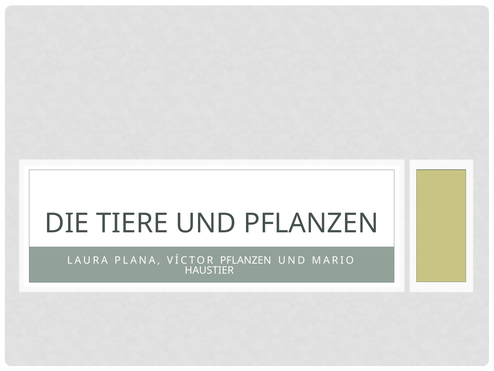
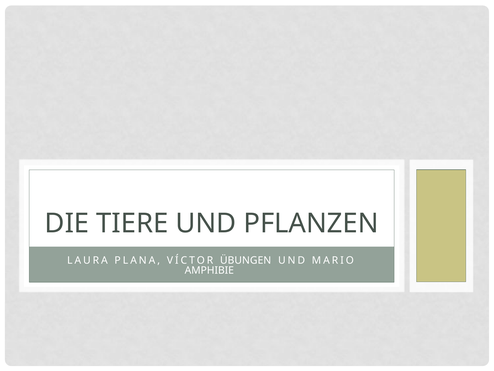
VÍCTOR PFLANZEN: PFLANZEN -> ÜBUNGEN (246, 260)
HAUSTIER: HAUSTIER -> AMPHIBIE (209, 270)
